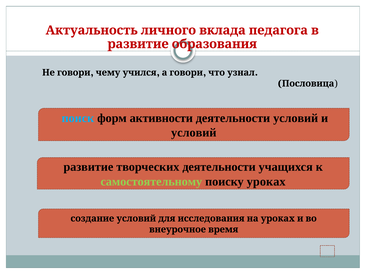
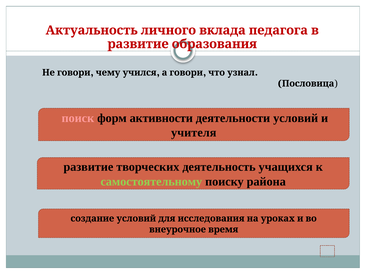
поиск colour: light blue -> pink (78, 118)
условий: условий -> учителя (194, 133)
творческих деятельности: деятельности -> деятельность (219, 167)
поиску уроках: уроках -> района (266, 182)
